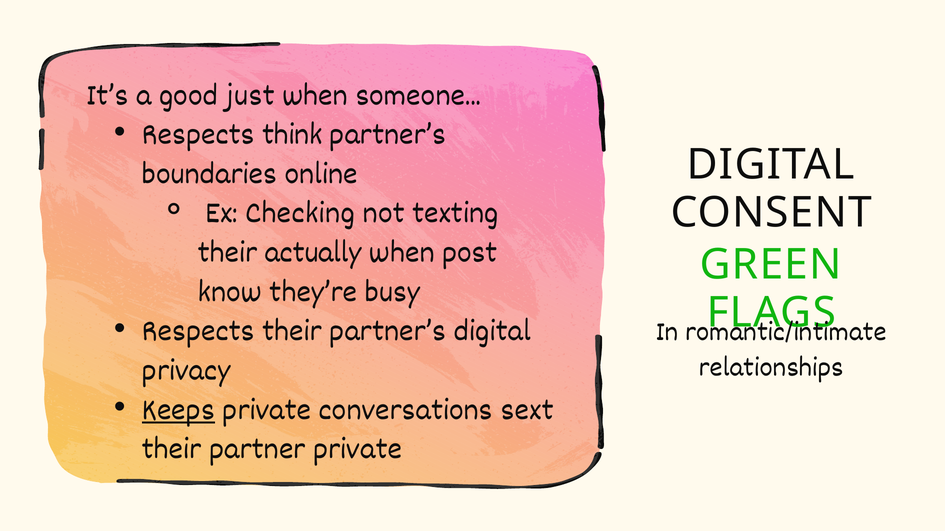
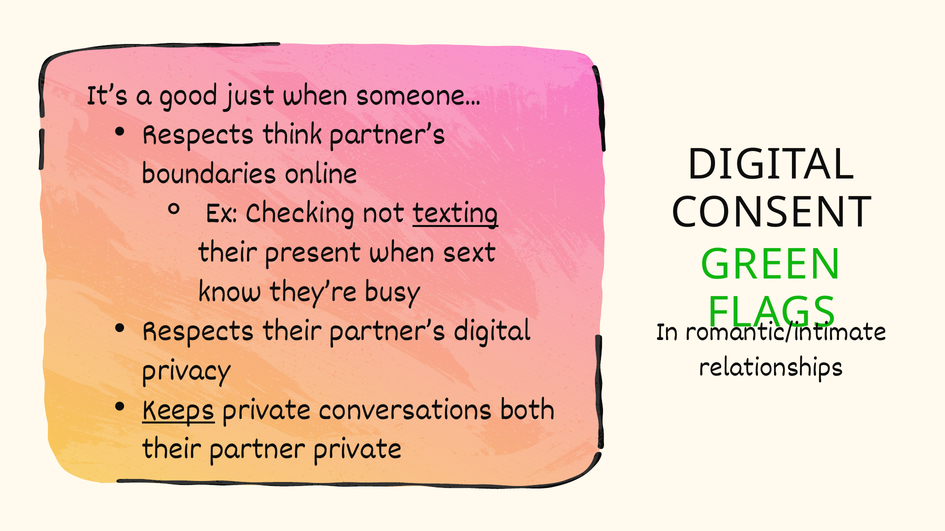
texting underline: none -> present (455, 212)
actually: actually -> present (313, 251)
post: post -> sext (469, 251)
sext: sext -> both (528, 409)
